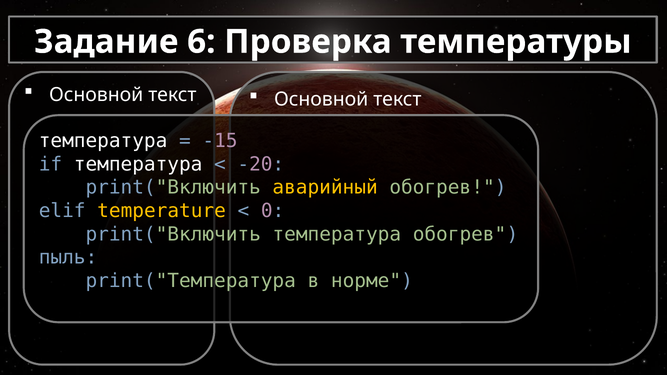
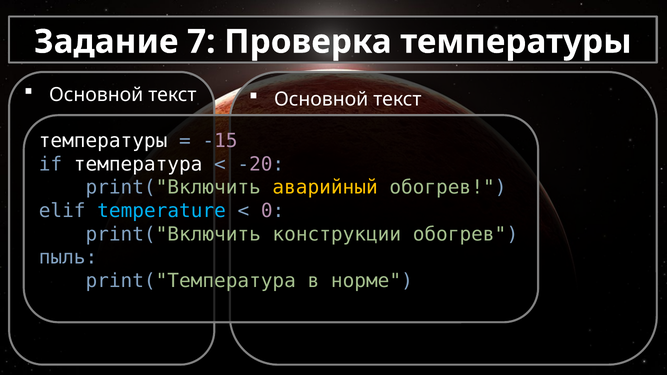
6: 6 -> 7 (201, 42)
температура: температура -> температуры (103, 141)
temperature colour: yellow -> light blue (162, 211)
print("Включить температура: температура -> конструкции (337, 234)
